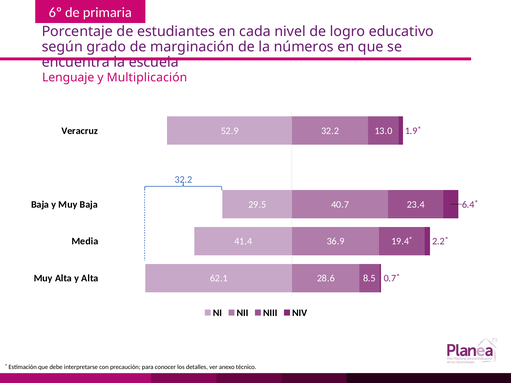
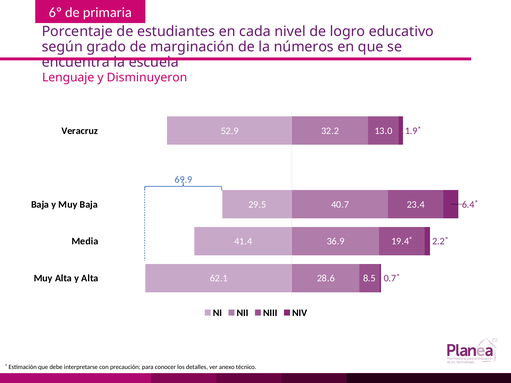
Multiplicación: Multiplicación -> Disminuyeron (147, 78)
32.2: 32.2 -> 69.9 (183, 180)
